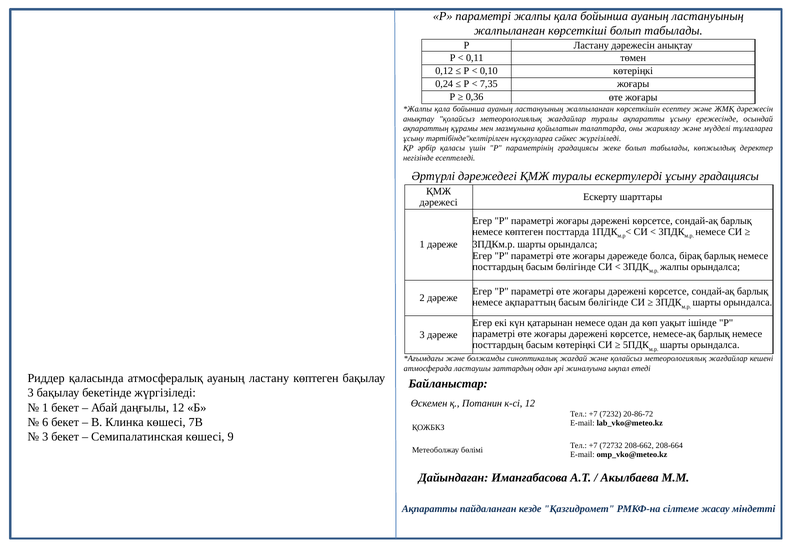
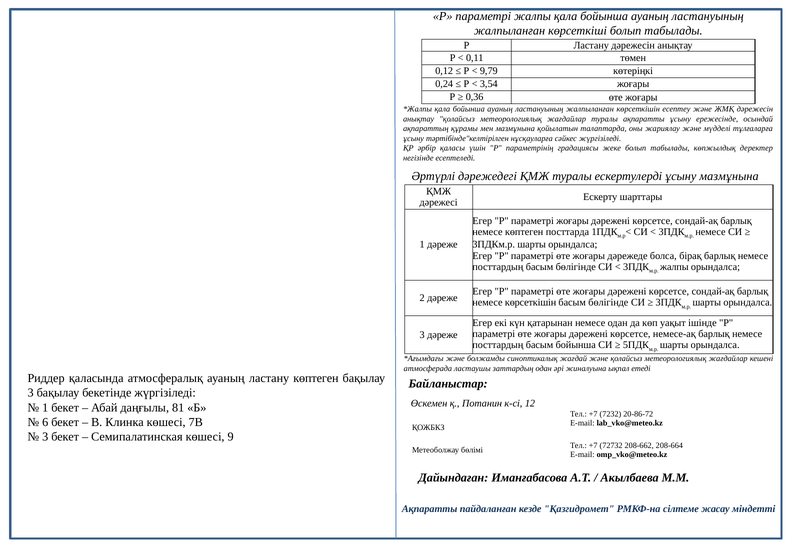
0,10: 0,10 -> 9,79 (489, 71)
7,35: 7,35 -> 3,54 (489, 84)
ұсыну градациясы: градациясы -> мазмұнына (729, 177)
немесе ақпараттың: ақпараттың -> көрсеткішін (531, 303)
басым көтеріңкі: көтеріңкі -> бойынша (576, 345)
даңғылы 12: 12 -> 81 (178, 408)
